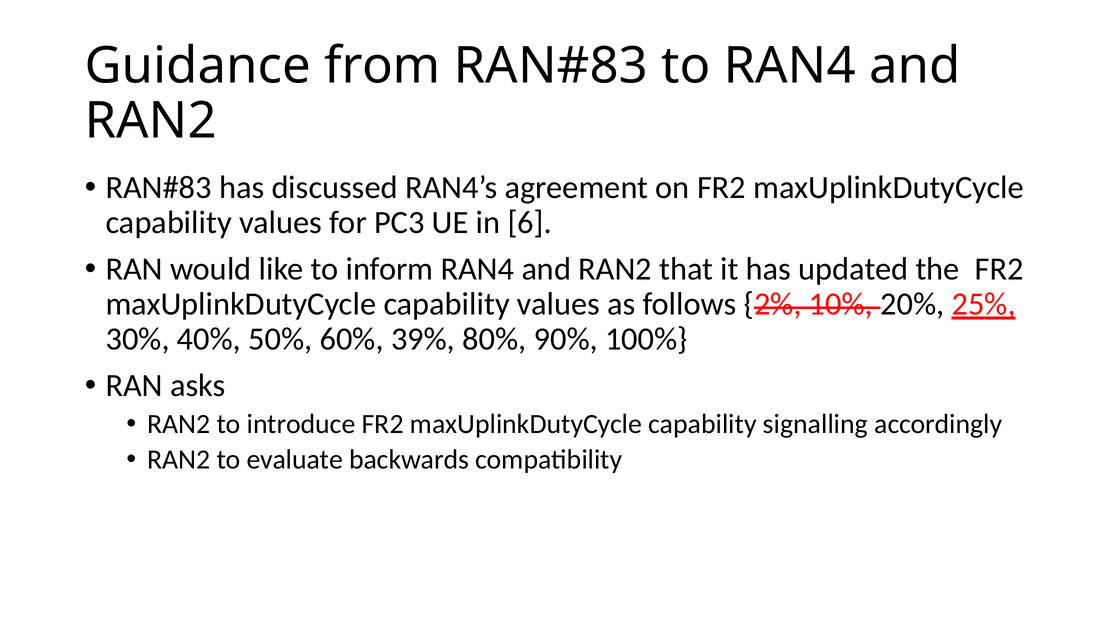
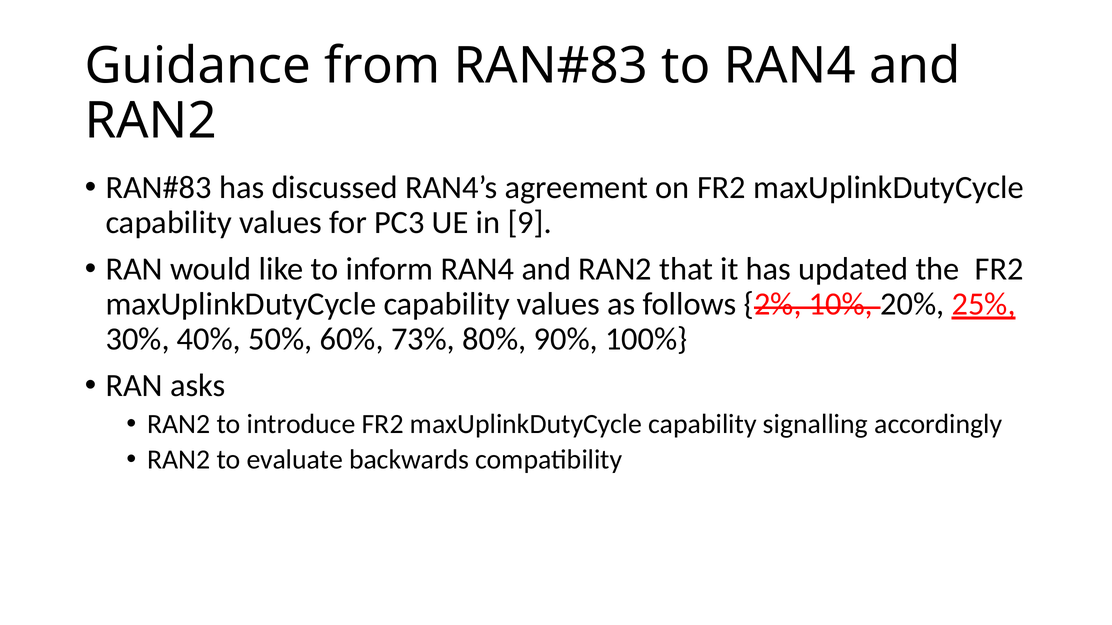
6: 6 -> 9 (530, 223)
39%: 39% -> 73% (423, 339)
